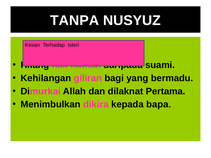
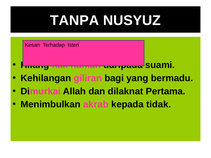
dikira: dikira -> akrab (96, 105)
bapa: bapa -> tidak (157, 105)
